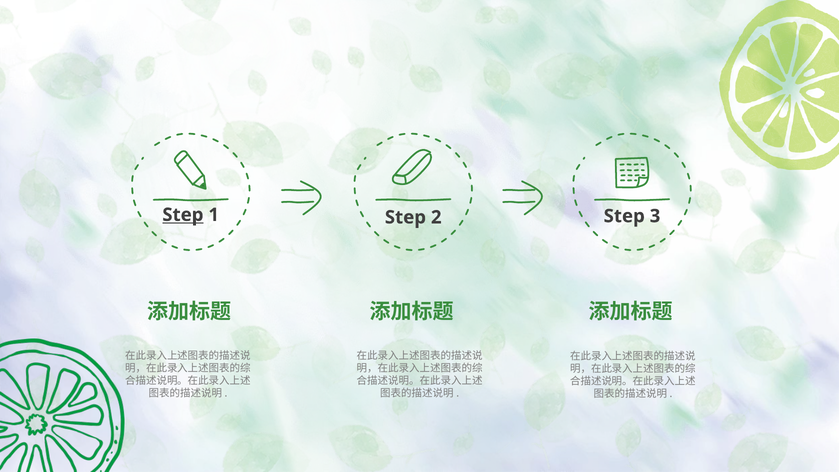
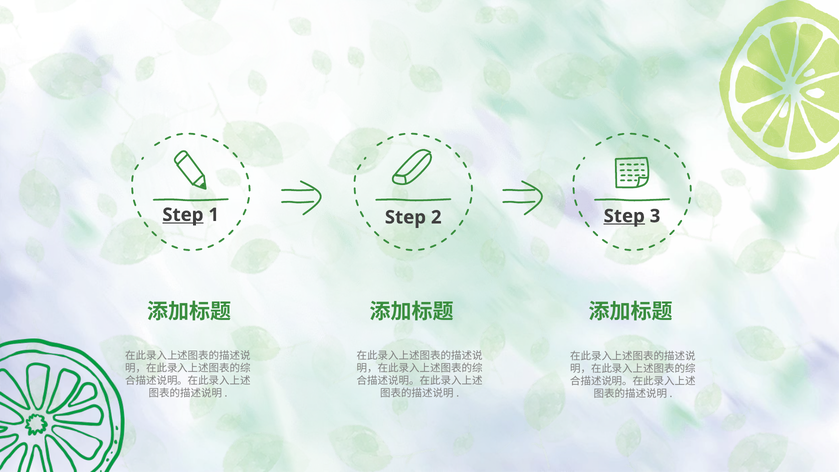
Step underline: none -> present (624, 216)
